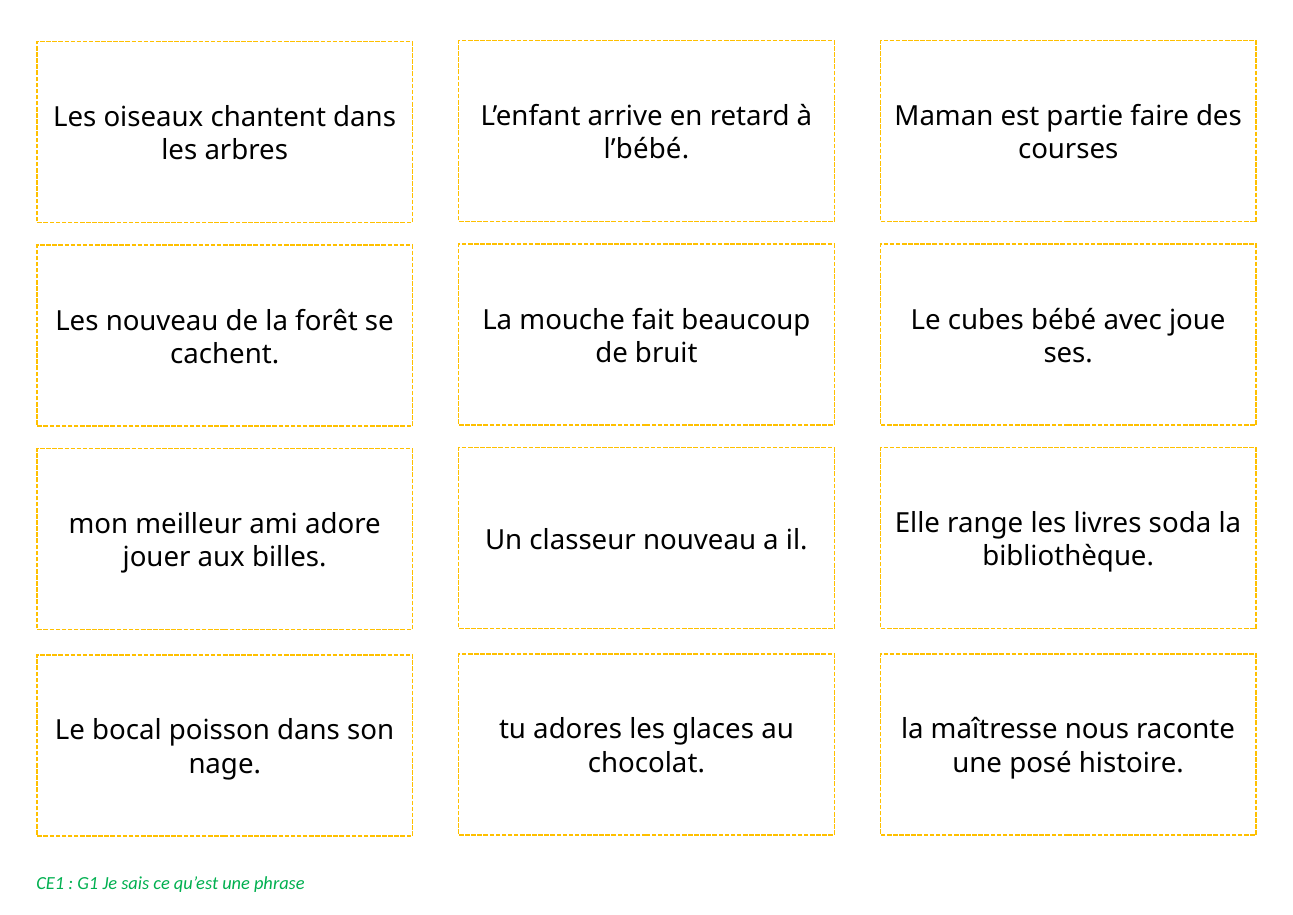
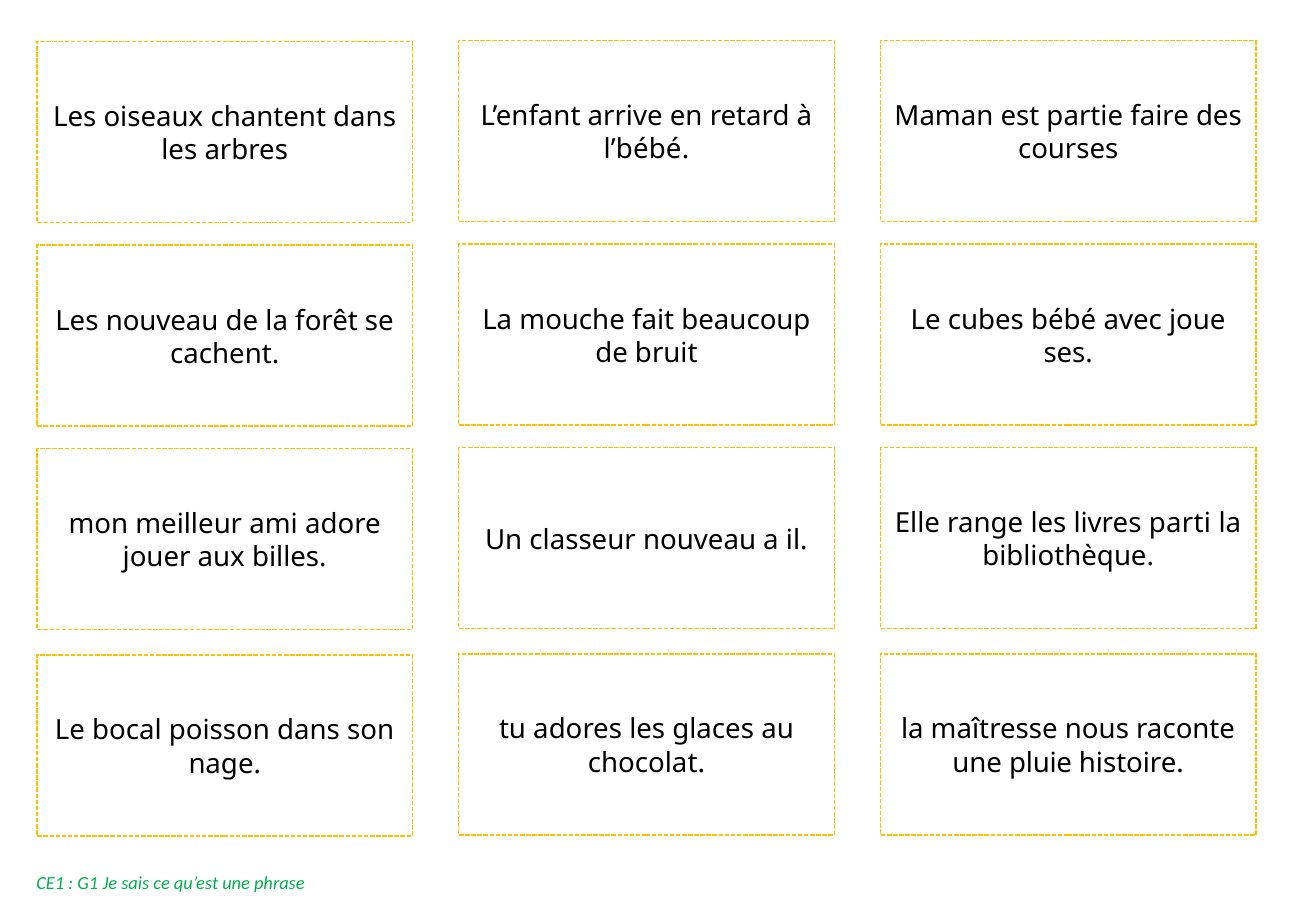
soda: soda -> parti (1180, 523)
posé: posé -> pluie (1041, 762)
